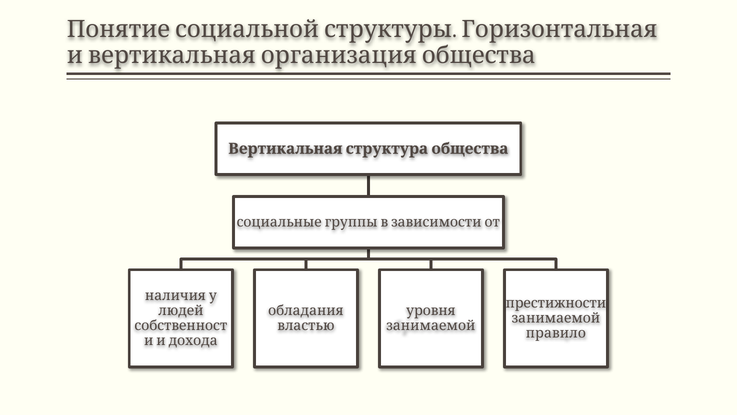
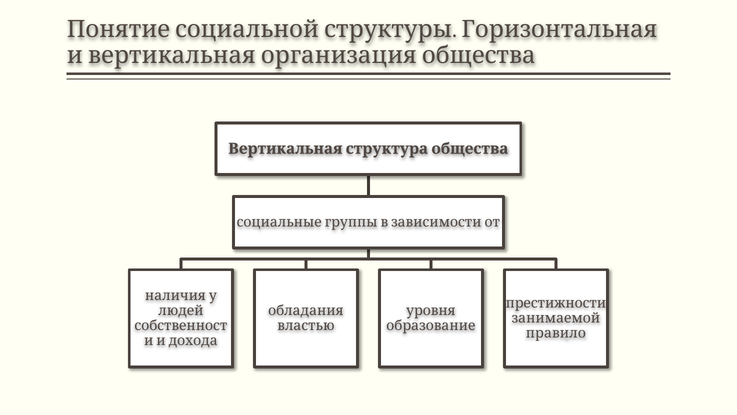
занимаемой: занимаемой -> образование (431, 325)
